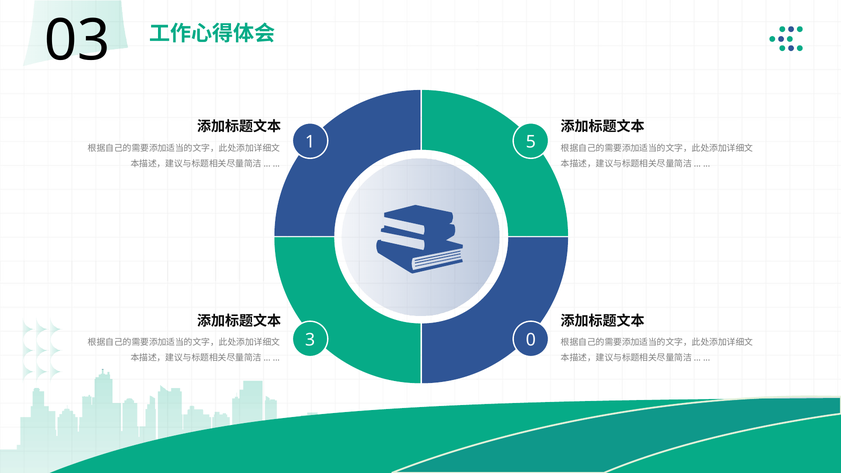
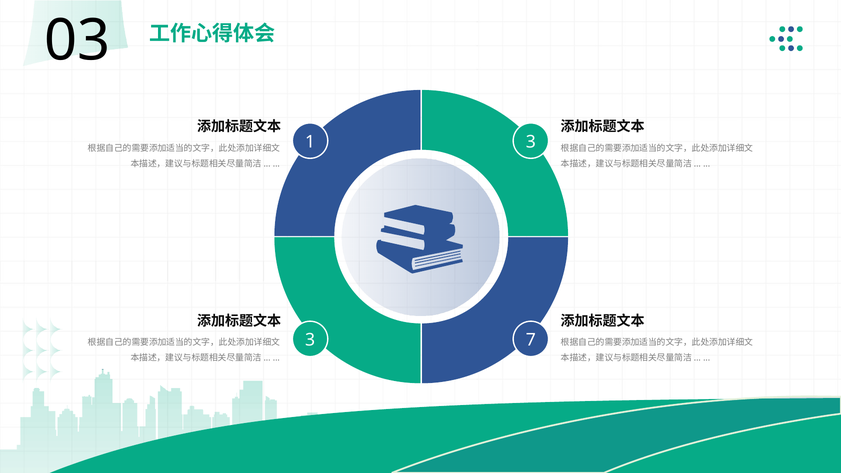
1 5: 5 -> 3 (531, 142)
0: 0 -> 7 (531, 340)
